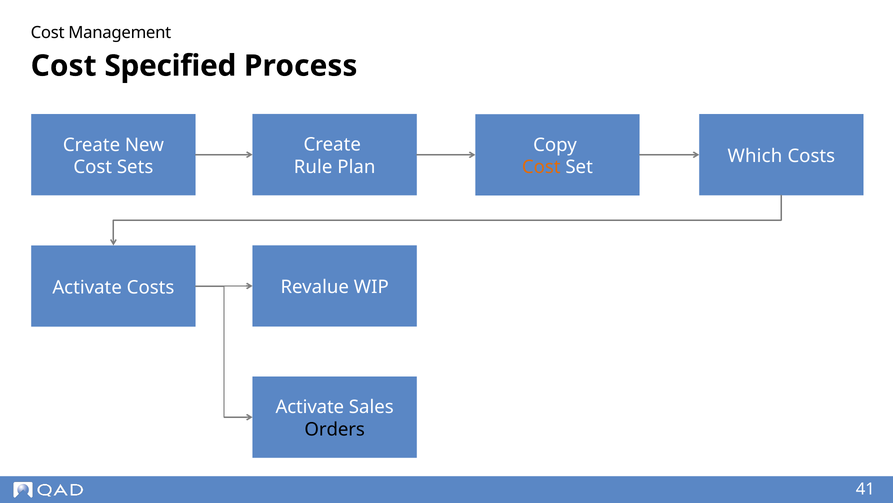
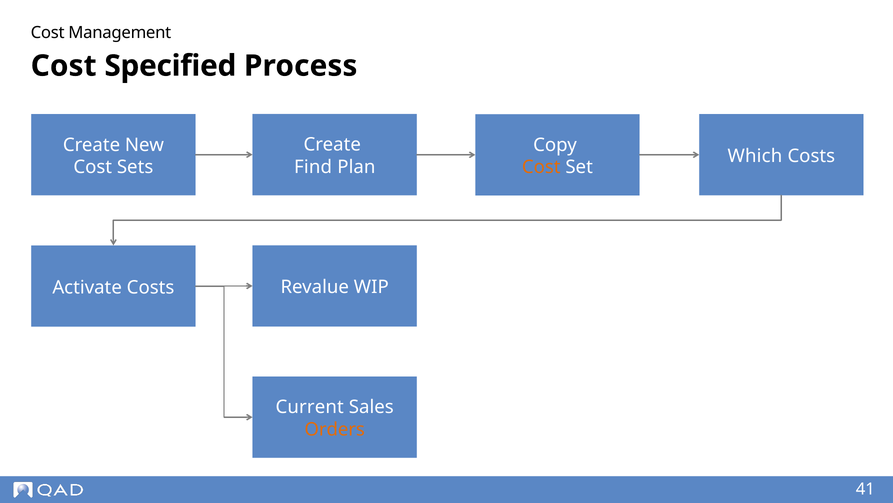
Rule: Rule -> Find (313, 167)
Activate: Activate -> Current (310, 407)
Orders colour: black -> orange (335, 429)
